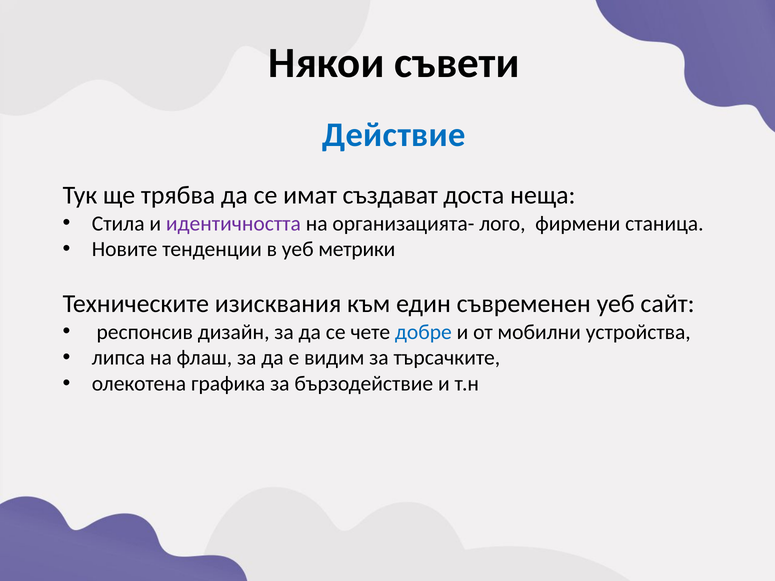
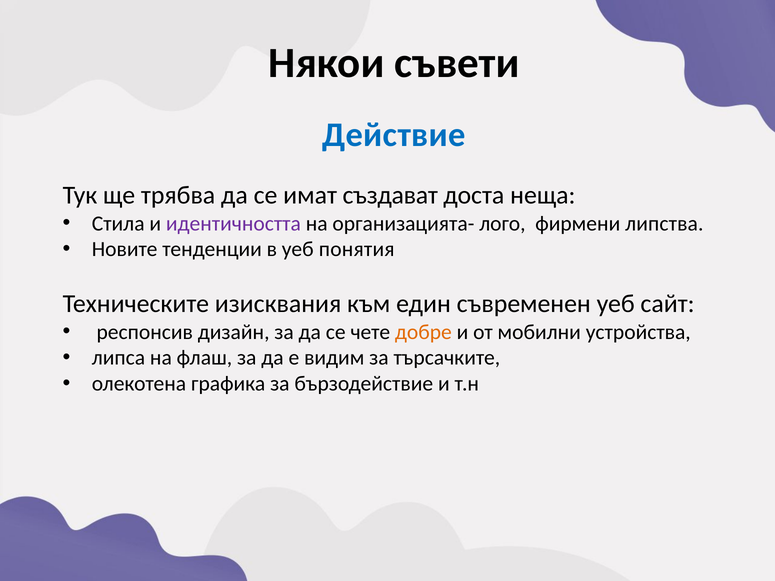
станица: станица -> липства (664, 224)
метрики: метрики -> понятия (357, 249)
добре colour: blue -> orange (423, 332)
